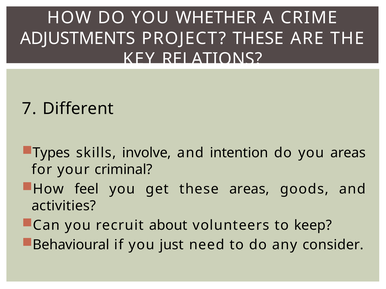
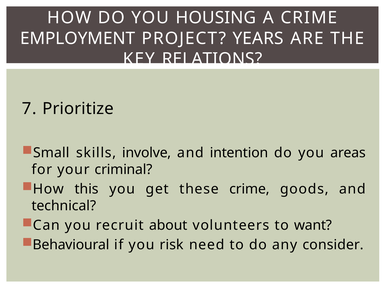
WHETHER: WHETHER -> HOUSING (216, 18)
ADJUSTMENTS: ADJUSTMENTS -> EMPLOYMENT (78, 38)
PROJECT THESE: THESE -> YEARS (258, 38)
Different: Different -> Prioritize (78, 109)
Types: Types -> Small (51, 153)
feel: feel -> this (87, 189)
these areas: areas -> crime (249, 189)
activities: activities -> technical (64, 206)
keep: keep -> want (313, 226)
just: just -> risk (172, 245)
